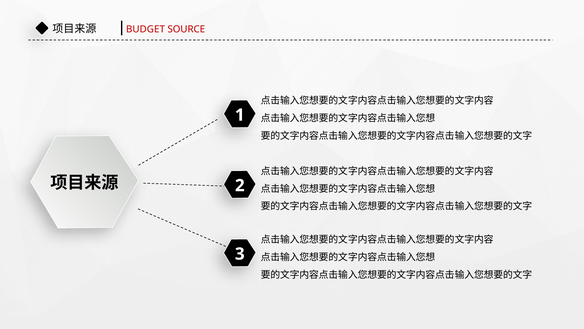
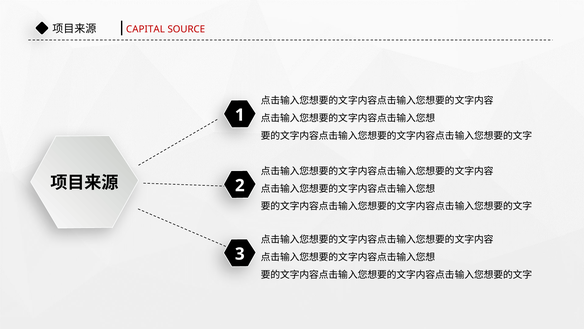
BUDGET: BUDGET -> CAPITAL (145, 29)
